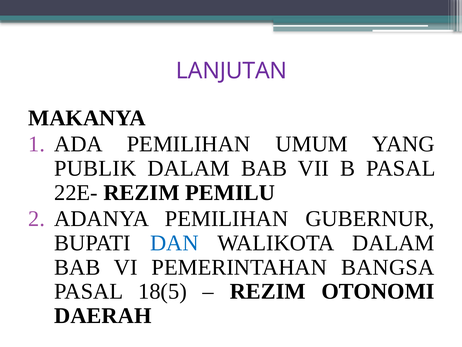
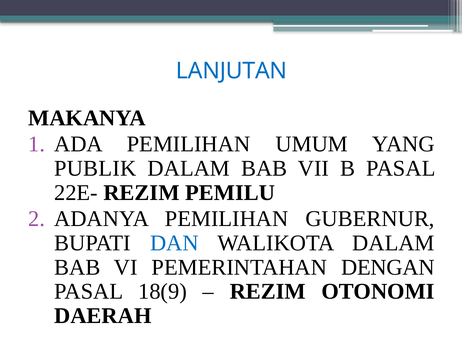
LANJUTAN colour: purple -> blue (232, 71)
BANGSA: BANGSA -> DENGAN (388, 267)
18(5: 18(5 -> 18(9 (163, 291)
